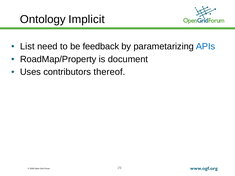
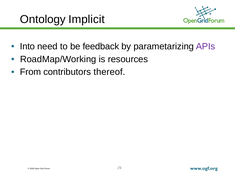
List: List -> Into (27, 46)
APIs colour: blue -> purple (206, 46)
RoadMap/Property: RoadMap/Property -> RoadMap/Working (58, 59)
document: document -> resources (128, 59)
Uses: Uses -> From (30, 72)
